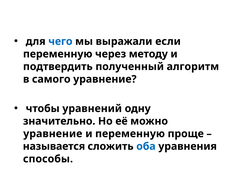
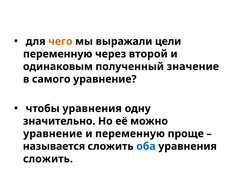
чего colour: blue -> orange (60, 41)
если: если -> цели (168, 41)
методу: методу -> второй (148, 54)
подтвердить: подтвердить -> одинаковым (58, 67)
алгоритм: алгоритм -> значение (193, 67)
чтобы уравнений: уравнений -> уравнения (92, 109)
способы: способы -> сложить (48, 159)
